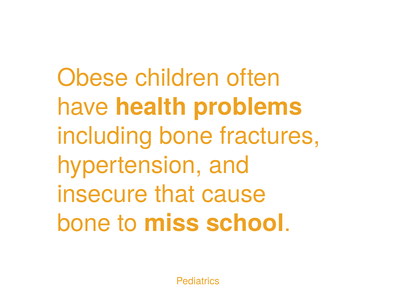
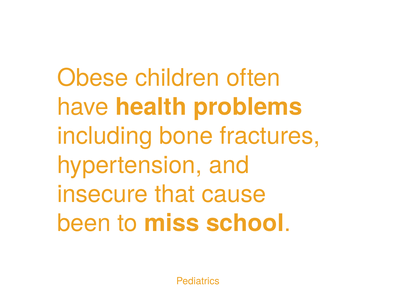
bone: bone -> been (84, 223)
